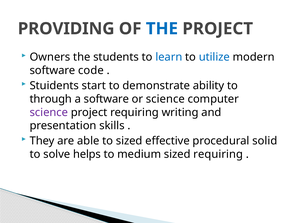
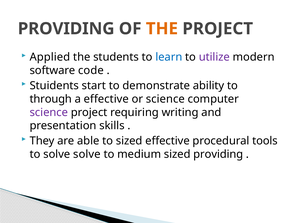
THE colour: blue -> orange (162, 29)
Owners: Owners -> Applied (50, 57)
utilize colour: blue -> purple (214, 57)
a software: software -> effective (106, 99)
solid: solid -> tools (265, 141)
solve helps: helps -> solve (87, 154)
sized requiring: requiring -> providing (218, 154)
